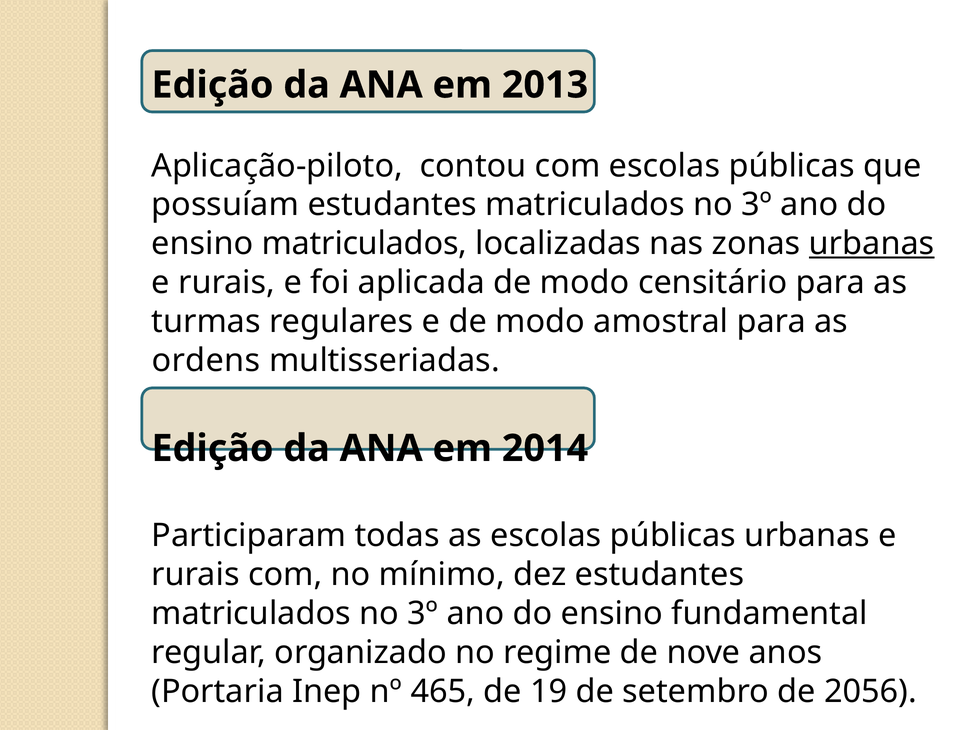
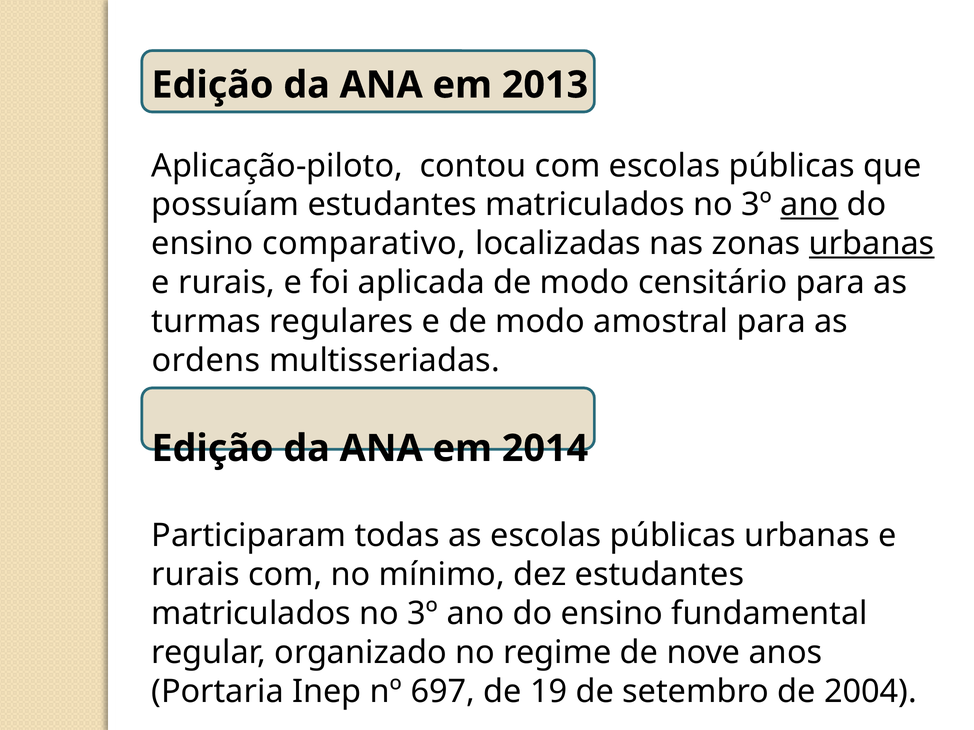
ano underline: none -> present (809, 205)
ensino matriculados: matriculados -> comparativo (364, 244)
465: 465 -> 697 (443, 692)
2056: 2056 -> 2004 (870, 692)
